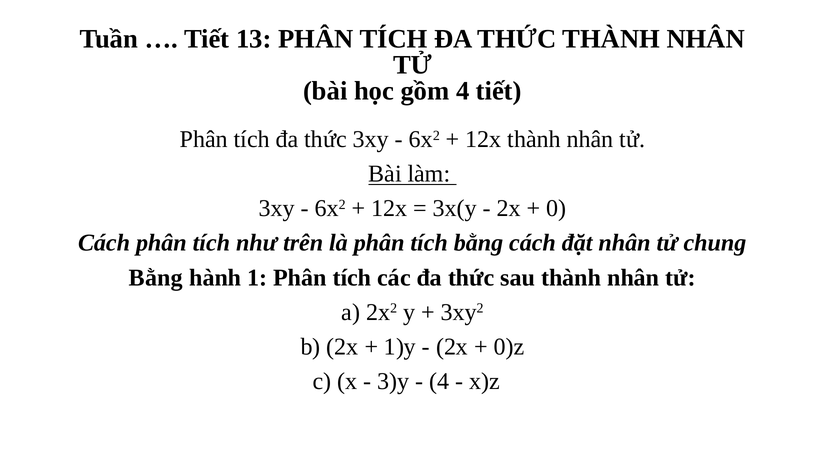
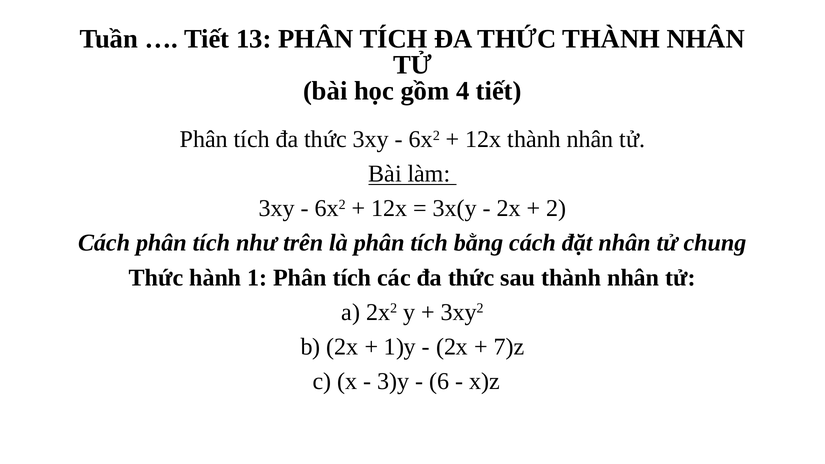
0: 0 -> 2 (556, 209)
Bằng: Bằng -> Thức (156, 278)
0)z: 0)z -> 7)z (509, 347)
4: 4 -> 6 (439, 381)
